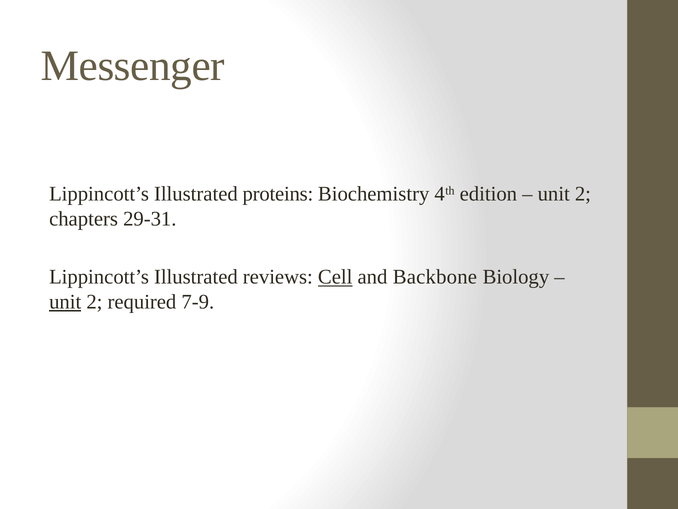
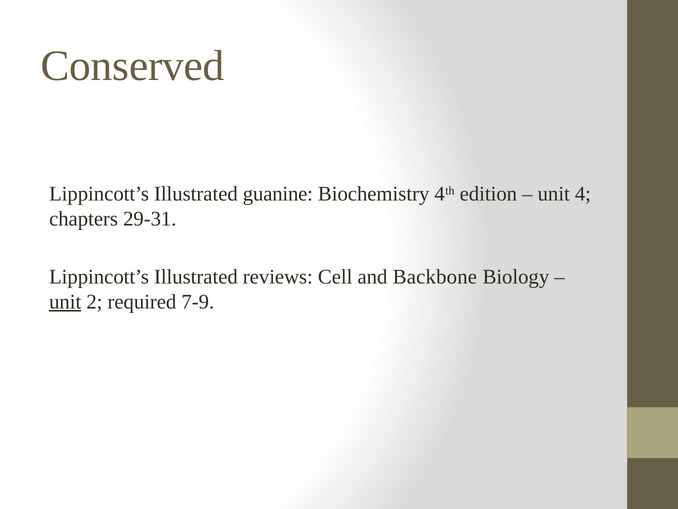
Messenger: Messenger -> Conserved (133, 66)
proteins: proteins -> guanine (278, 194)
2: 2 -> 4 (583, 194)
Cell underline: present -> none (335, 277)
